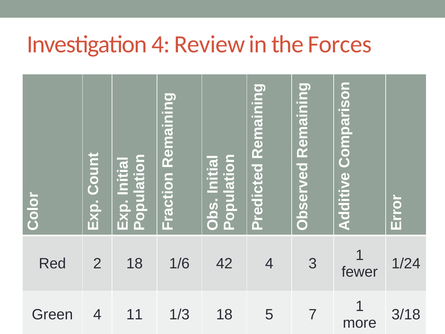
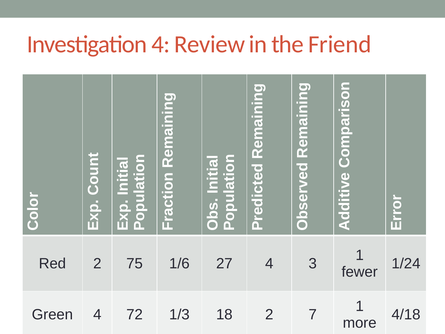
Forces: Forces -> Friend (340, 44)
2 18: 18 -> 75 (135, 263)
42: 42 -> 27 (224, 263)
11: 11 -> 72 (135, 314)
18 5: 5 -> 2 (269, 314)
3/18: 3/18 -> 4/18 (406, 314)
